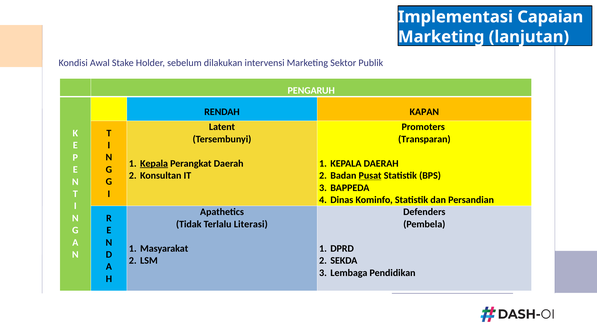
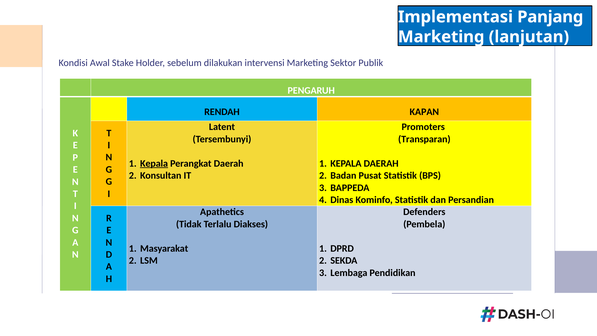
Capaian: Capaian -> Panjang (550, 17)
Pusat underline: present -> none (370, 175)
Literasi: Literasi -> Diakses (251, 224)
